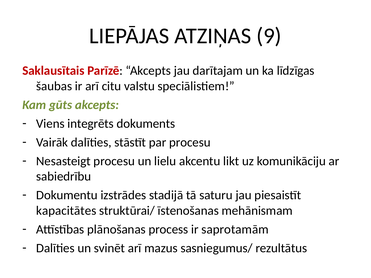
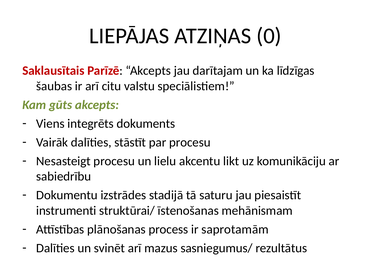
9: 9 -> 0 (269, 36)
kapacitātes: kapacitātes -> instrumenti (66, 211)
